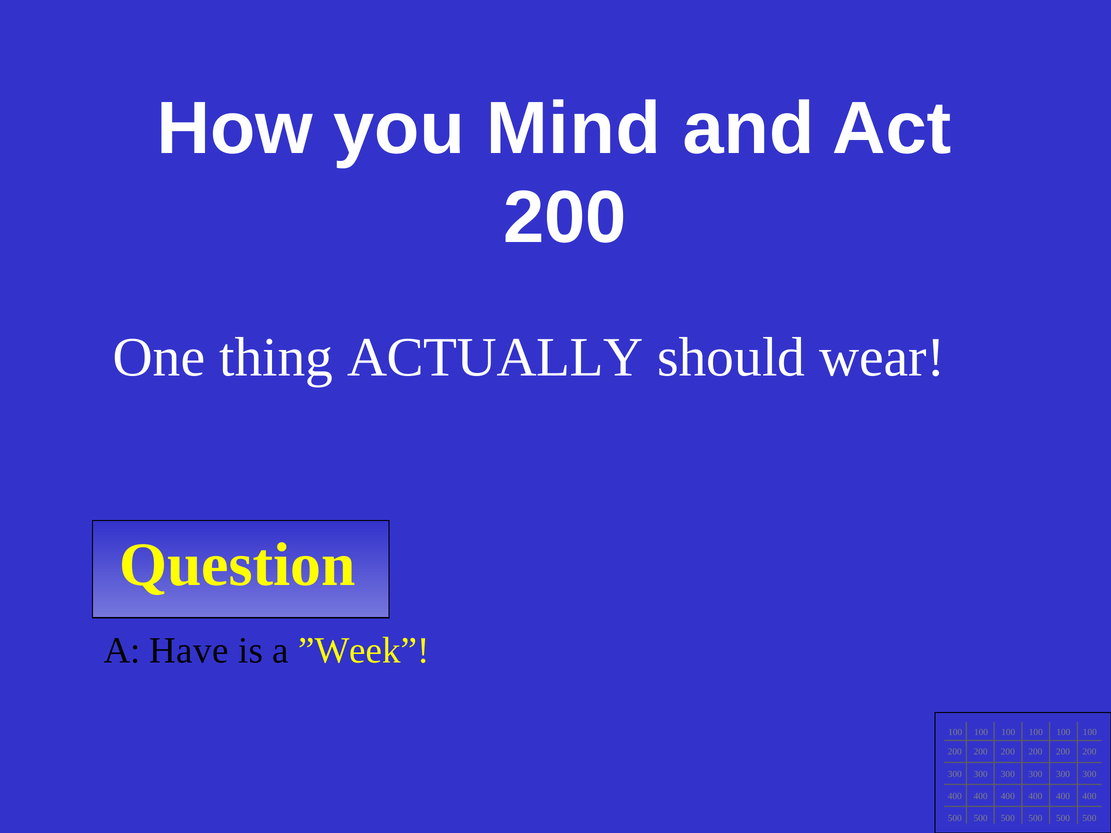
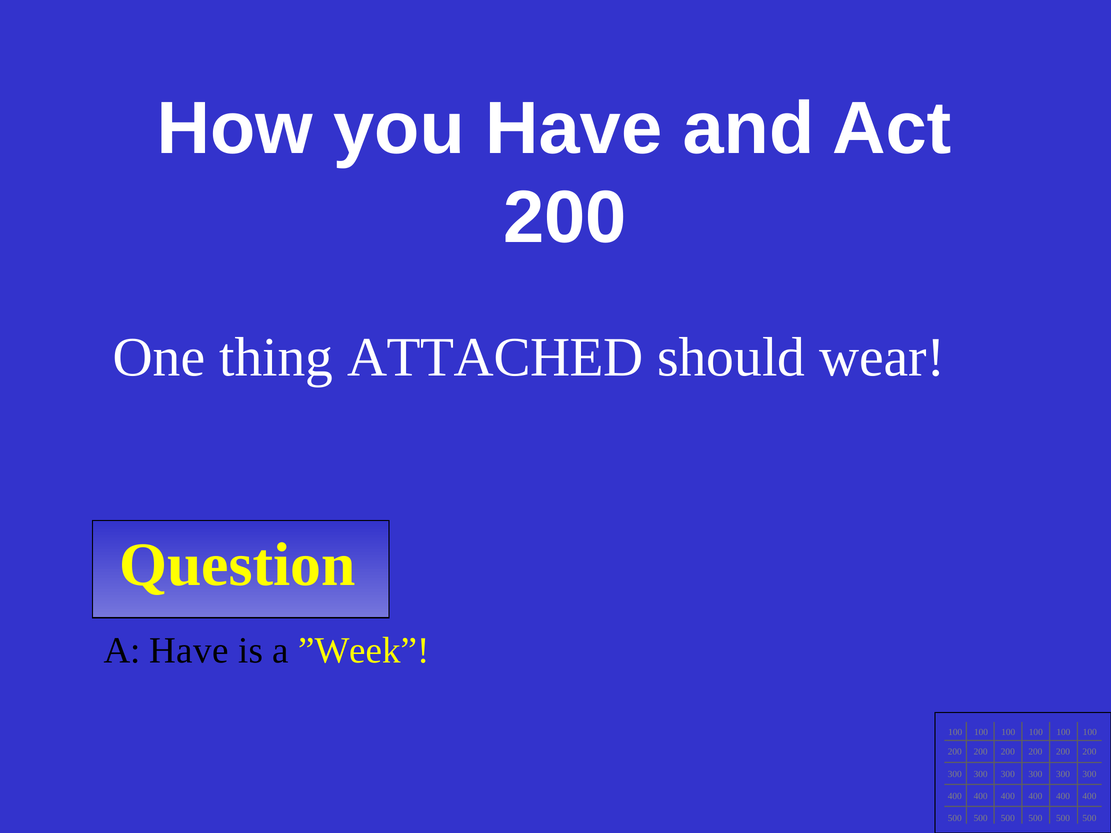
you Mind: Mind -> Have (574, 129)
ACTUALLY: ACTUALLY -> ATTACHED (495, 357)
